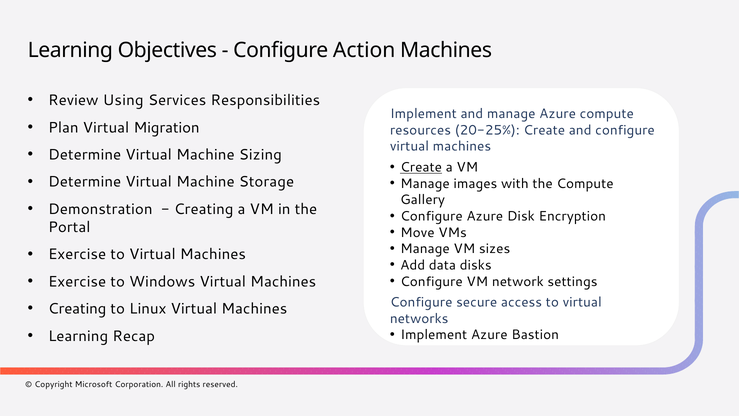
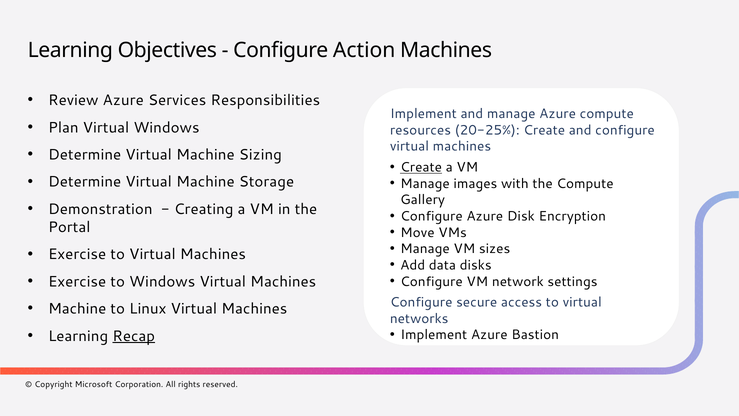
Review Using: Using -> Azure (123, 100)
Virtual Migration: Migration -> Windows (166, 127)
Creating: Creating -> Machine (77, 309)
Recap underline: none -> present (134, 336)
